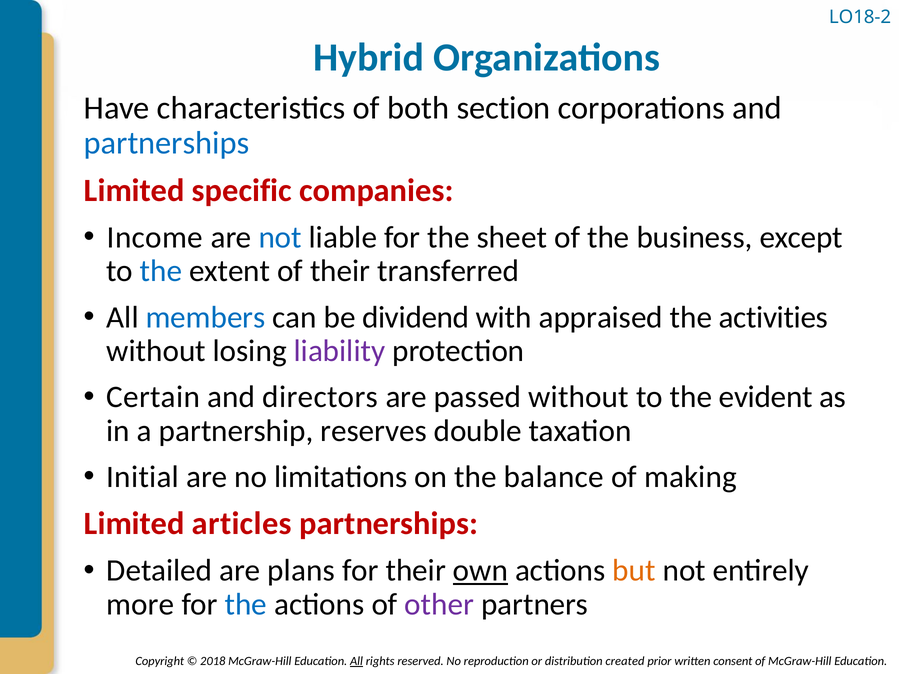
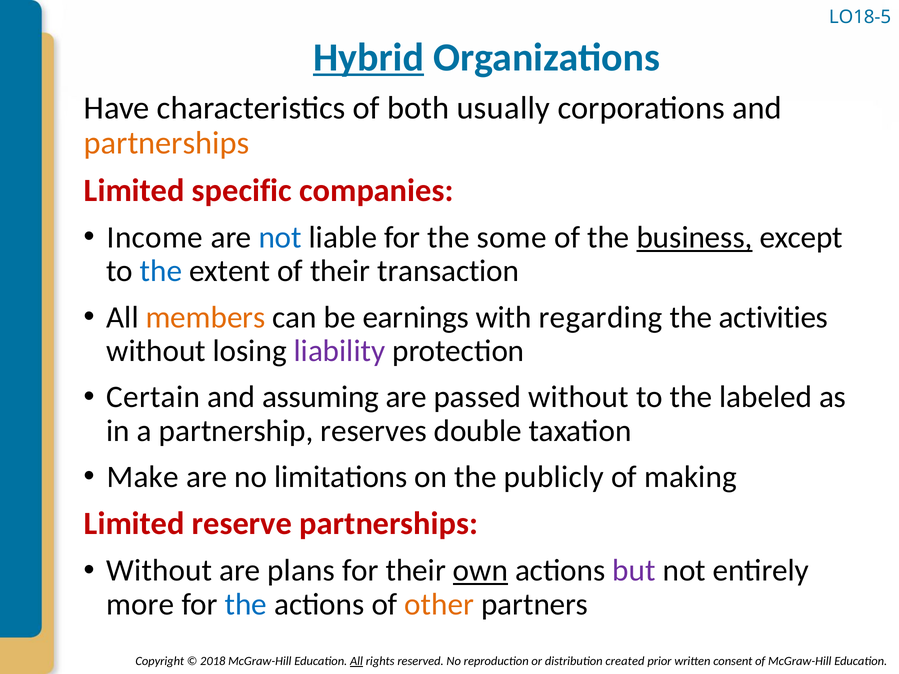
LO18-2: LO18-2 -> LO18-5 (860, 17)
Hybrid underline: none -> present (369, 58)
section: section -> usually (503, 108)
partnerships colour: blue -> orange (167, 143)
sheet: sheet -> some (512, 237)
business underline: none -> present (695, 237)
transferred: transferred -> transaction (448, 271)
members colour: blue -> orange (206, 317)
dividend: dividend -> earnings (416, 317)
appraised: appraised -> regarding (601, 317)
directors: directors -> assuming (320, 397)
evident: evident -> labeled (766, 397)
Initial: Initial -> Make (143, 477)
balance: balance -> publicly (554, 477)
articles: articles -> reserve (242, 524)
Detailed: Detailed -> Without (159, 571)
but colour: orange -> purple (634, 571)
other colour: purple -> orange (439, 605)
